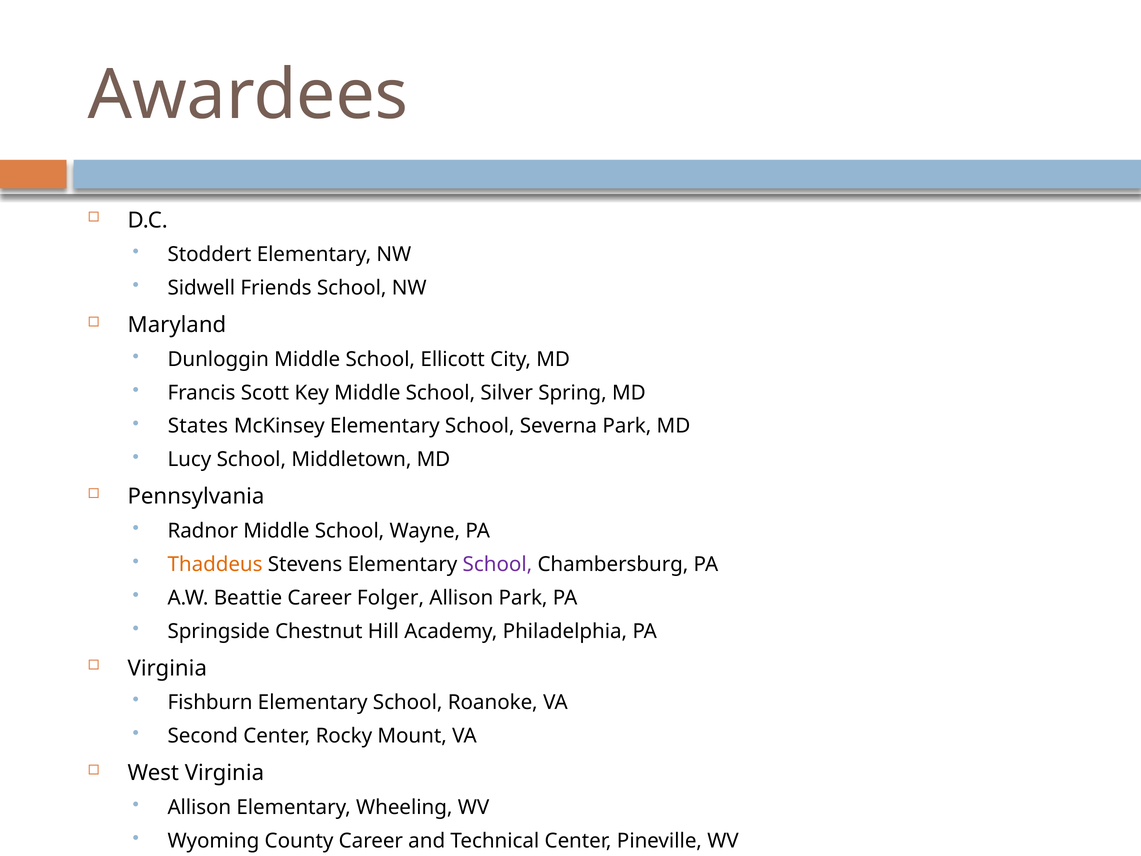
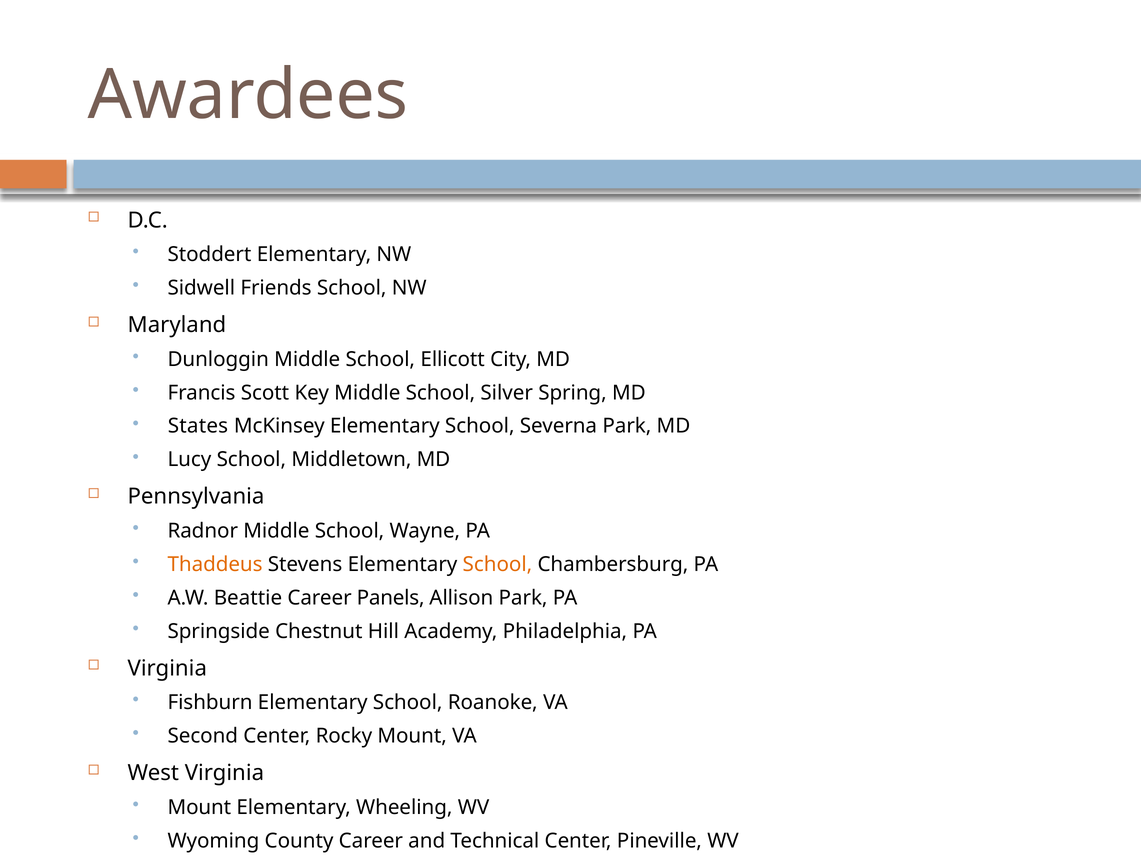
School colour: purple -> orange (497, 564)
Folger: Folger -> Panels (391, 598)
Allison: Allison -> Mount (199, 807)
